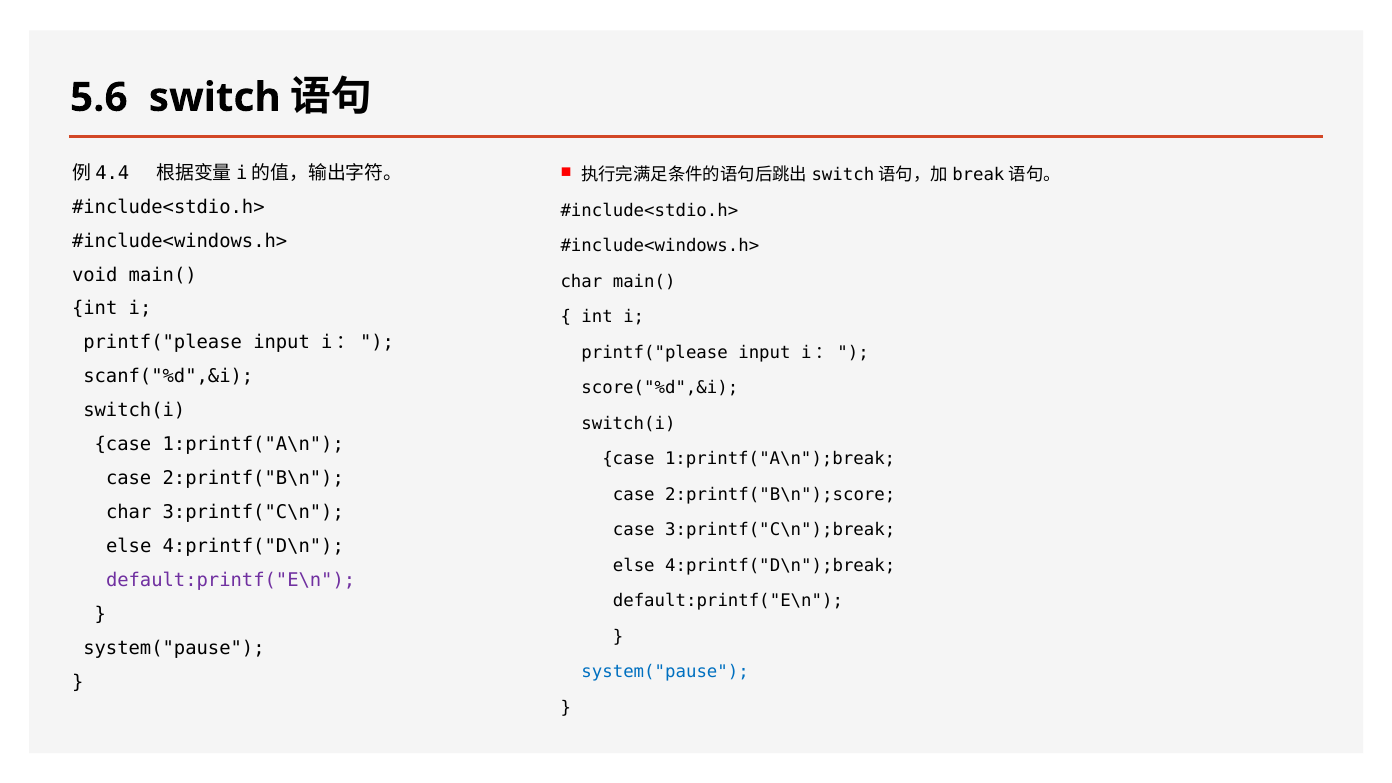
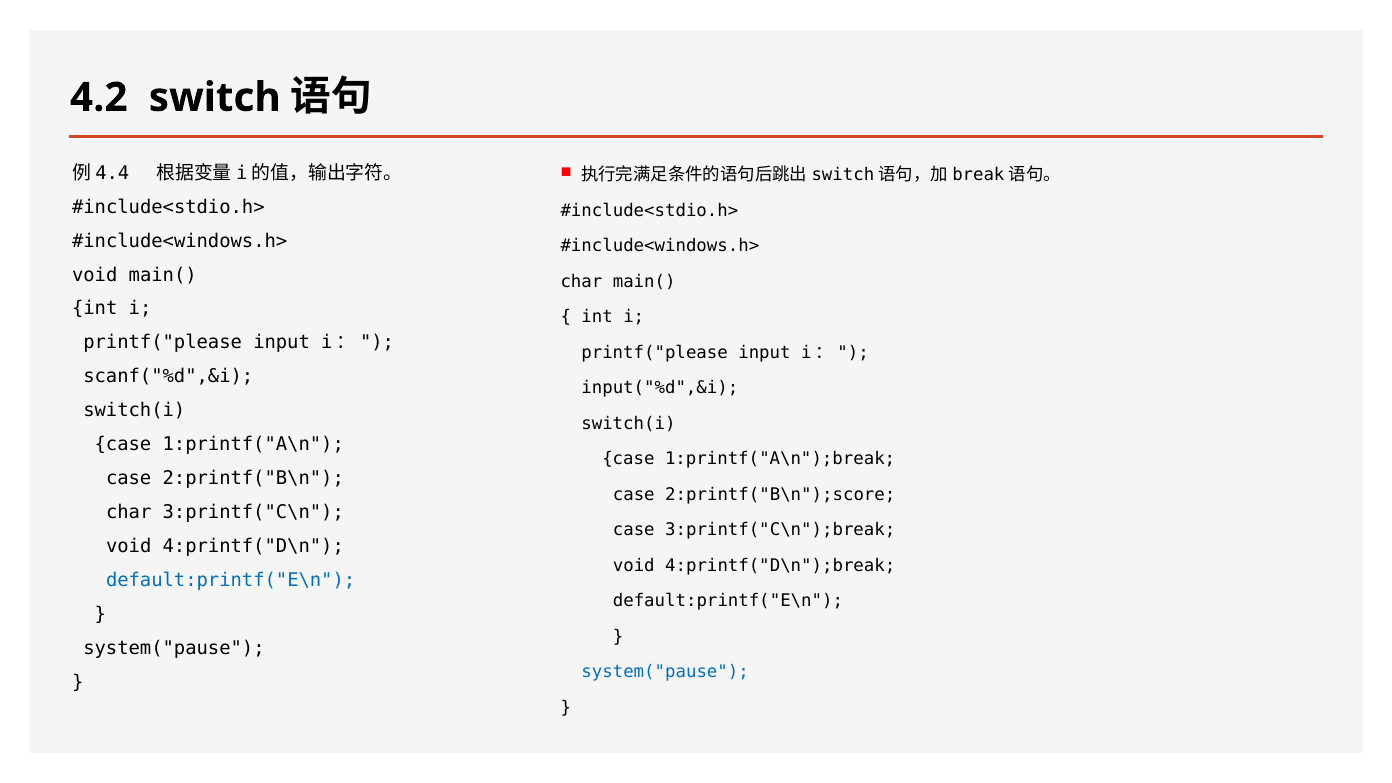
5.6: 5.6 -> 4.2 (99, 97)
score("%d",&i: score("%d",&i -> input("%d",&i (660, 388)
else: else -> void (129, 546)
else: else -> void (634, 565)
default:printf("E\n colour: purple -> blue (231, 580)
